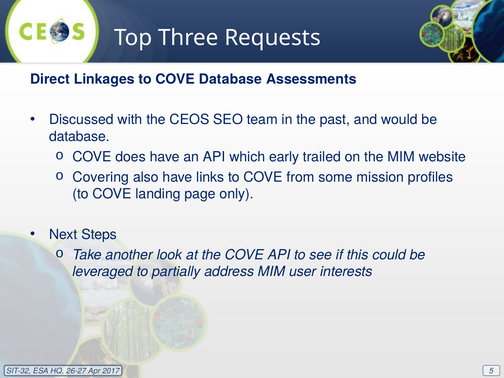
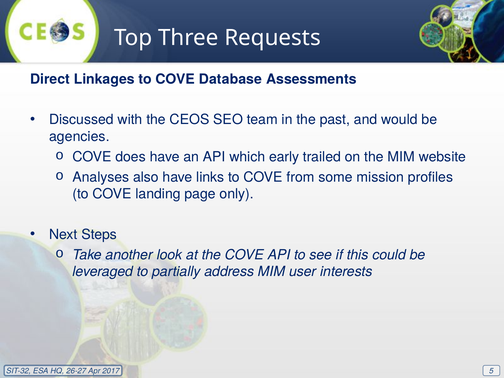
database: database -> agencies (79, 136)
Covering: Covering -> Analyses (101, 177)
